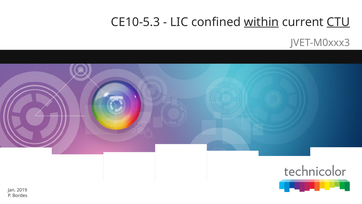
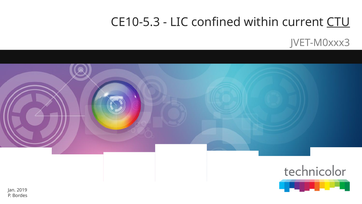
within underline: present -> none (261, 22)
